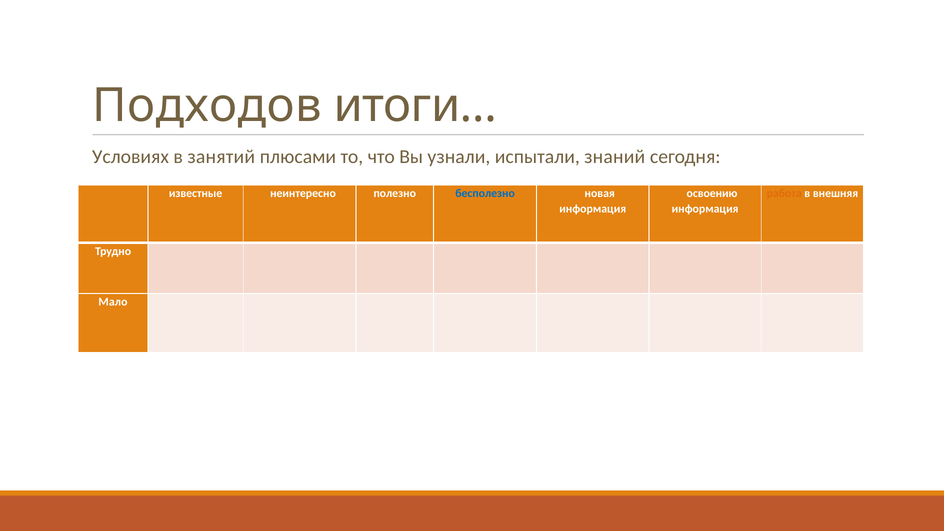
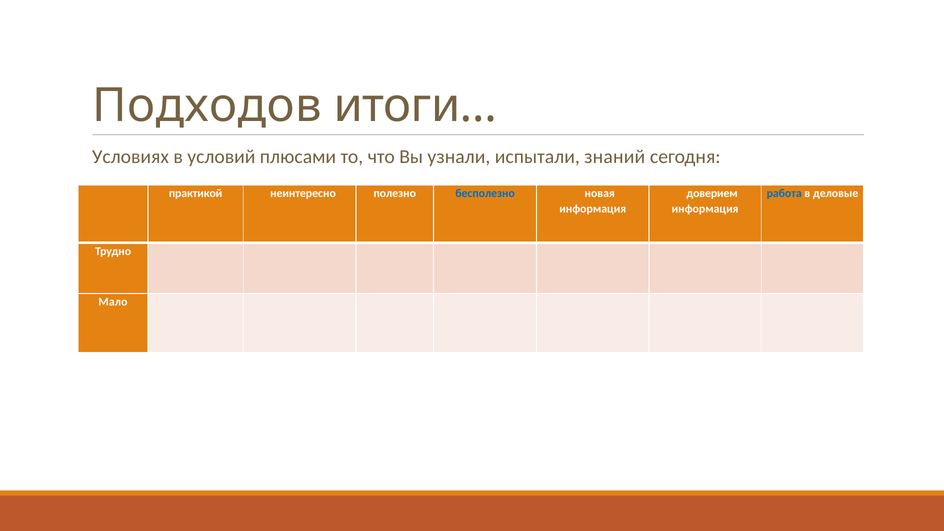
занятий: занятий -> условий (221, 157)
известные: известные -> практикой (196, 194)
освоению: освоению -> доверием (712, 194)
работа colour: orange -> blue (784, 194)
внешняя: внешняя -> деловые (836, 194)
